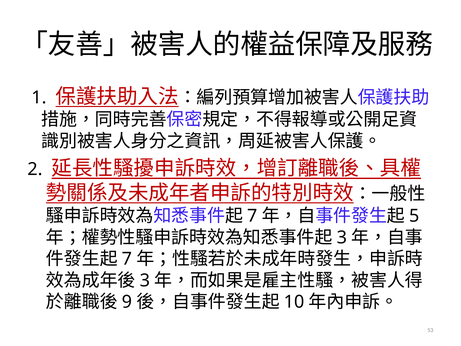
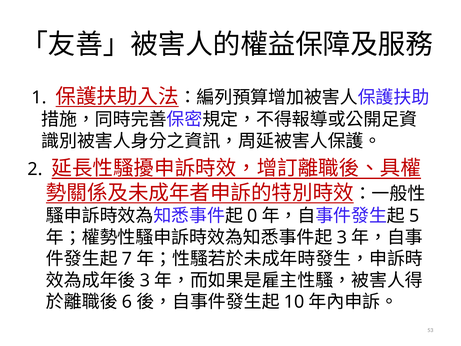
7: 7 -> 0 (252, 216)
9: 9 -> 6 (127, 302)
